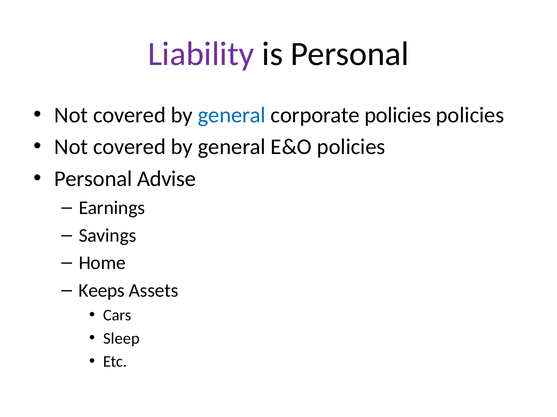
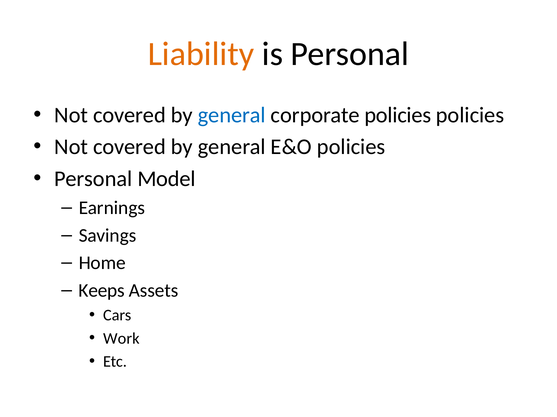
Liability colour: purple -> orange (201, 54)
Advise: Advise -> Model (166, 179)
Sleep: Sleep -> Work (121, 339)
